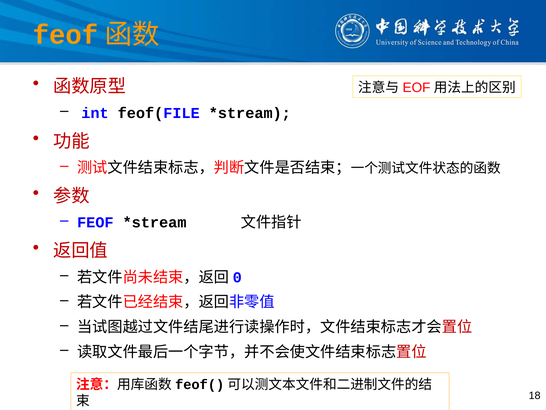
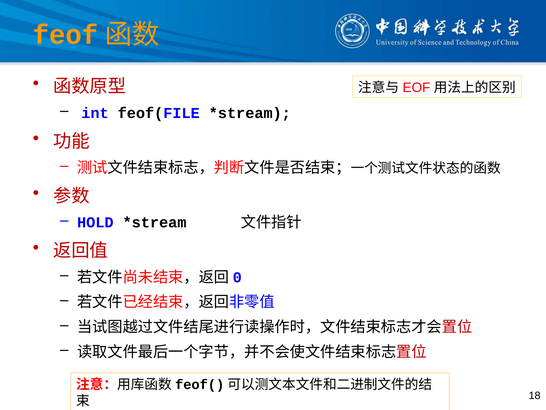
FEOF: FEOF -> HOLD (95, 222)
